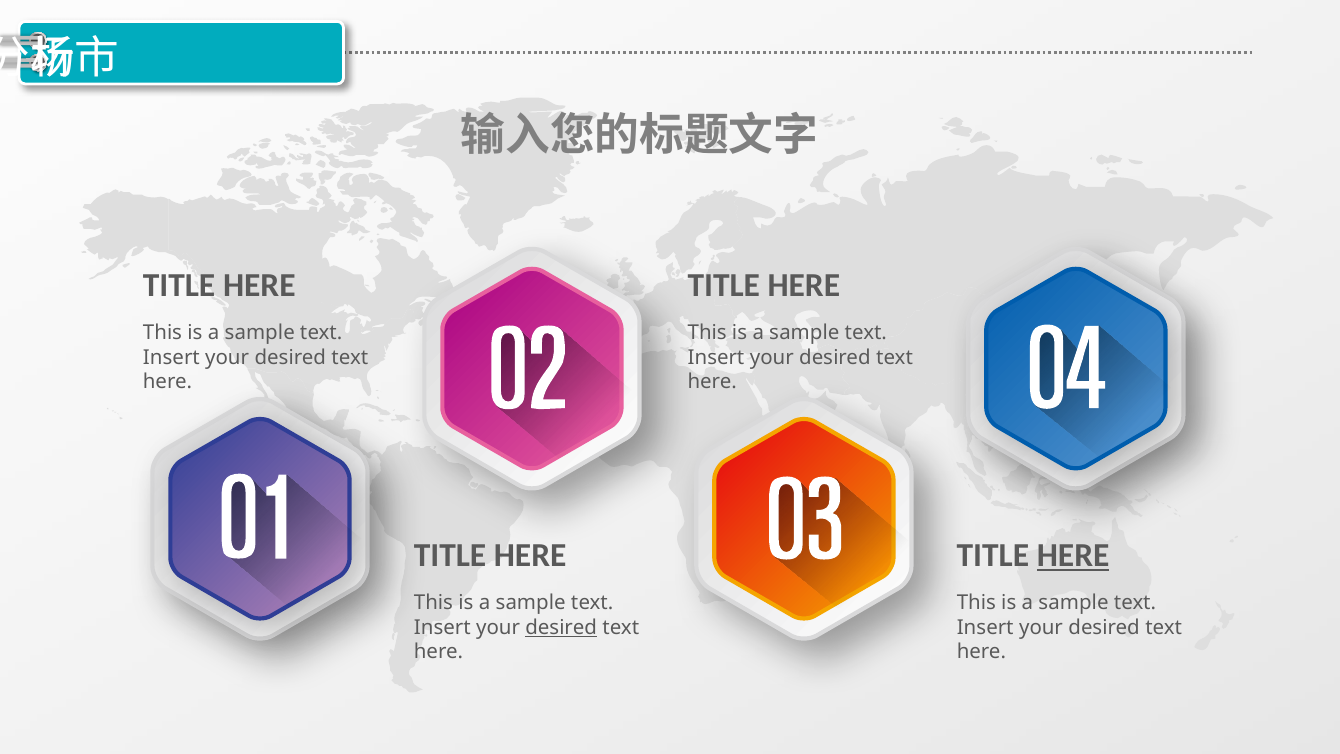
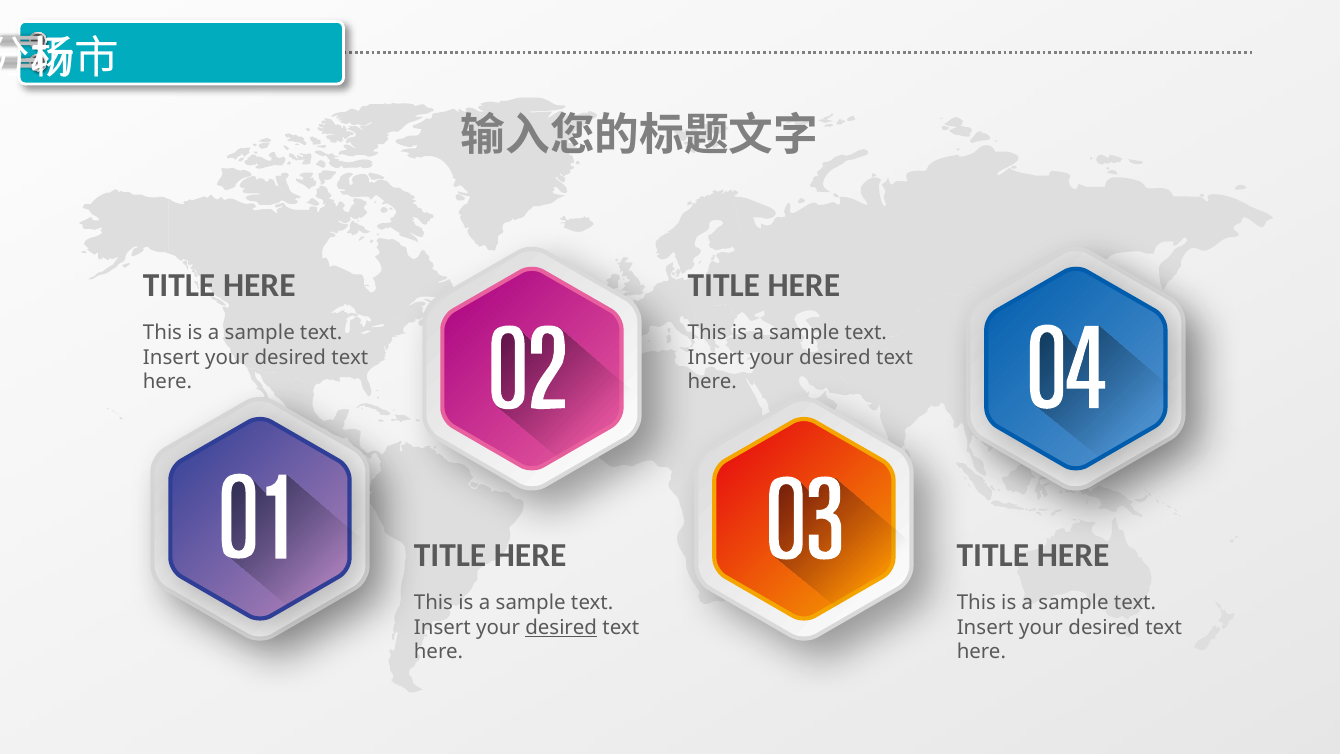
HERE underline: present -> none (1073, 556)
